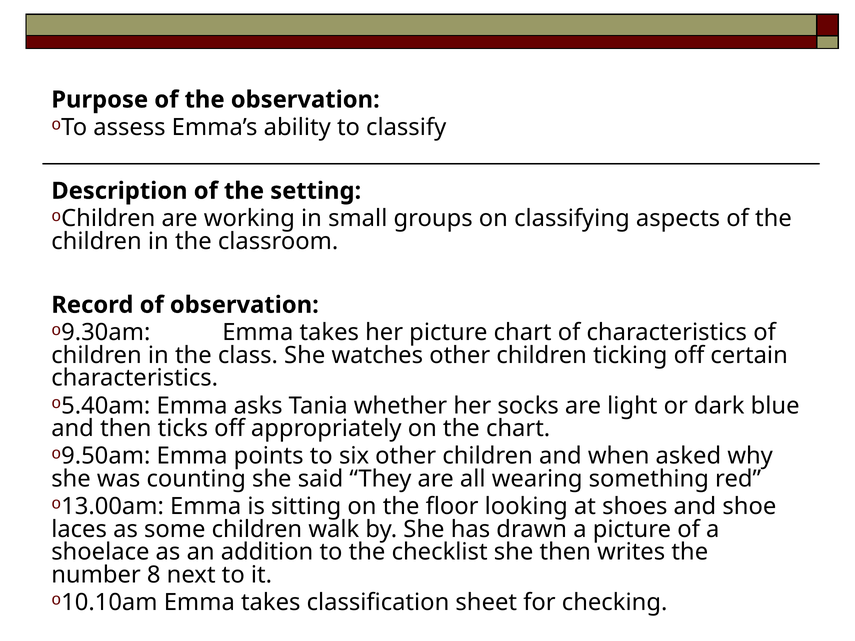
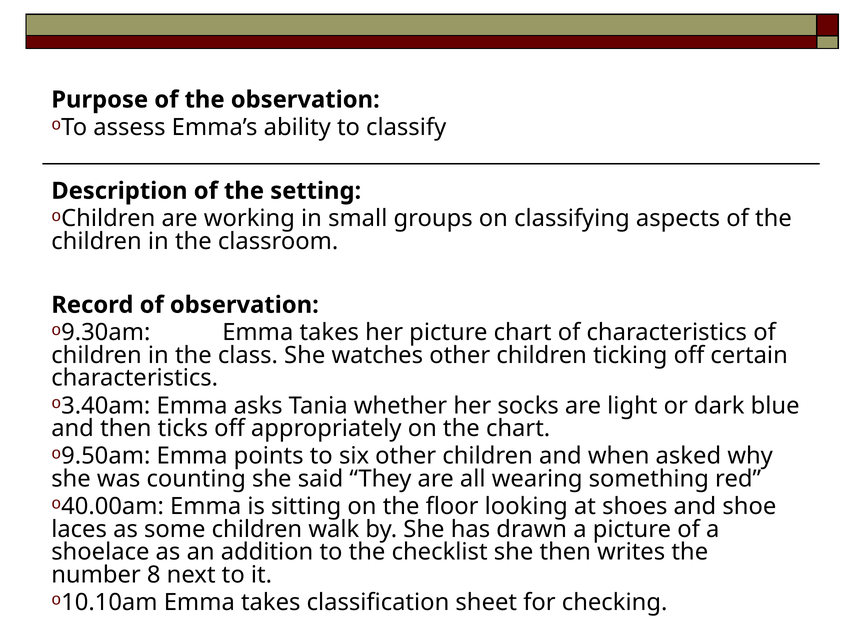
5.40am: 5.40am -> 3.40am (106, 406)
13.00am: 13.00am -> 40.00am (113, 507)
